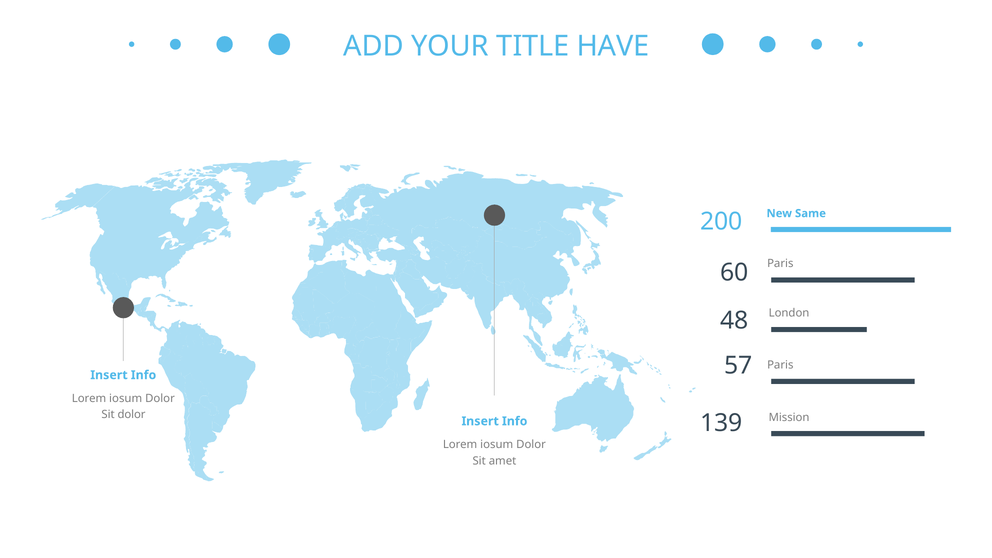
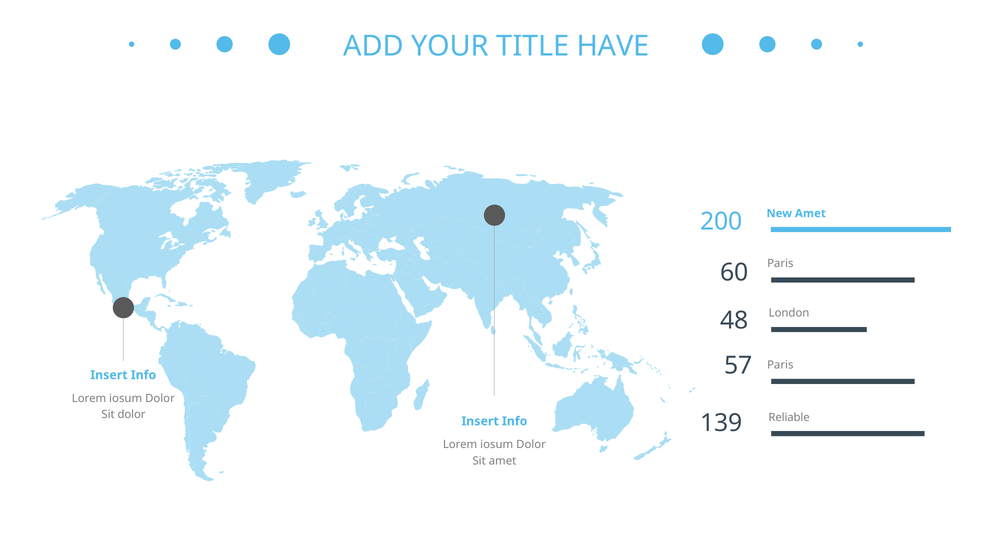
New Same: Same -> Amet (810, 213)
Mission: Mission -> Reliable (789, 417)
